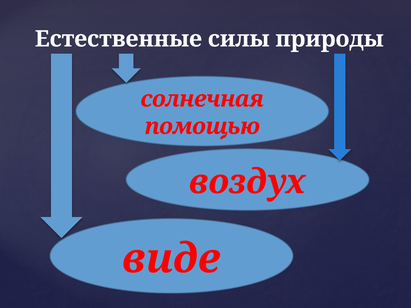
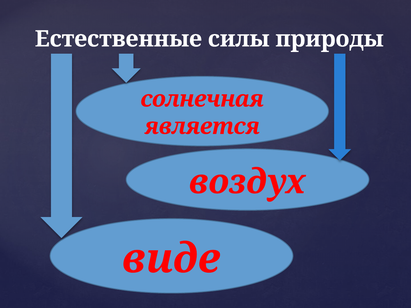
помощью: помощью -> является (202, 126)
